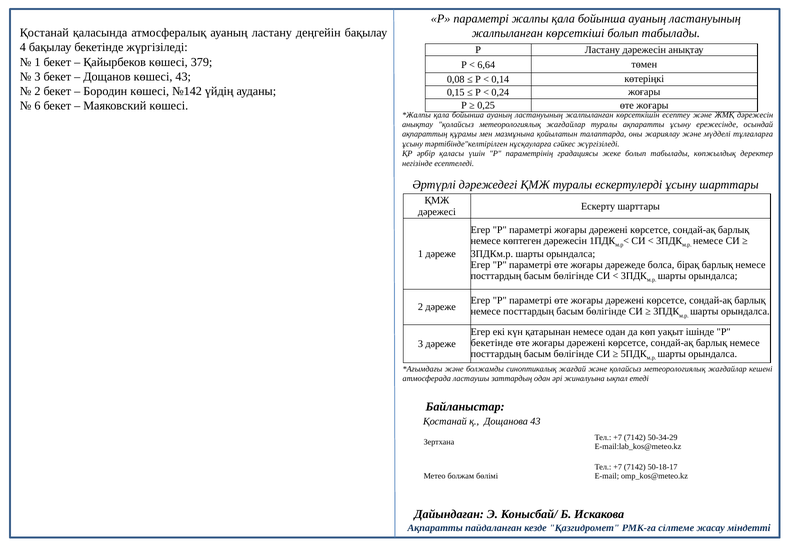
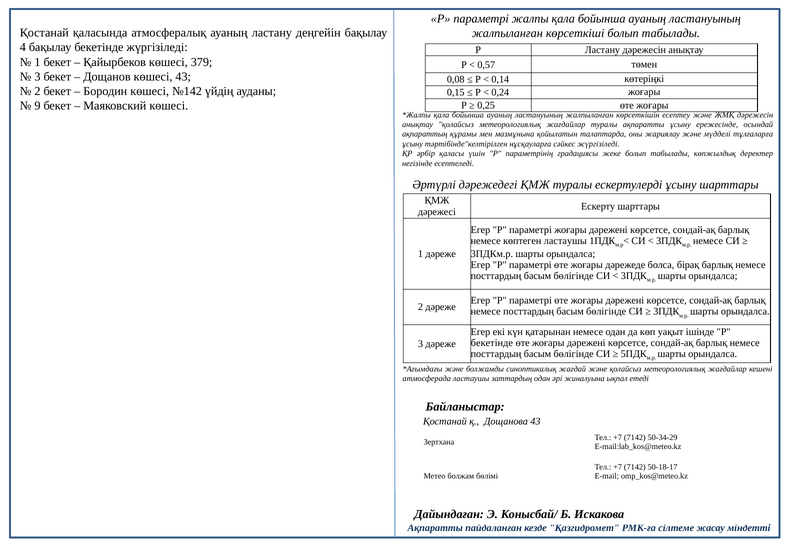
6,64: 6,64 -> 0,57 (486, 65)
6: 6 -> 9 (37, 106)
көптеген дәрежесін: дәрежесін -> ластаушы (565, 241)
